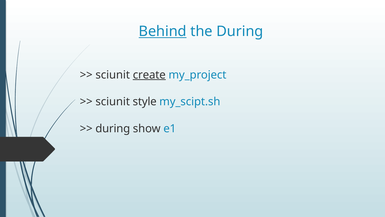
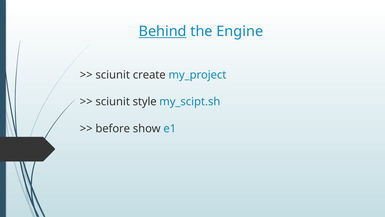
the During: During -> Engine (240, 31)
create underline: present -> none (149, 75)
during: during -> before (113, 128)
